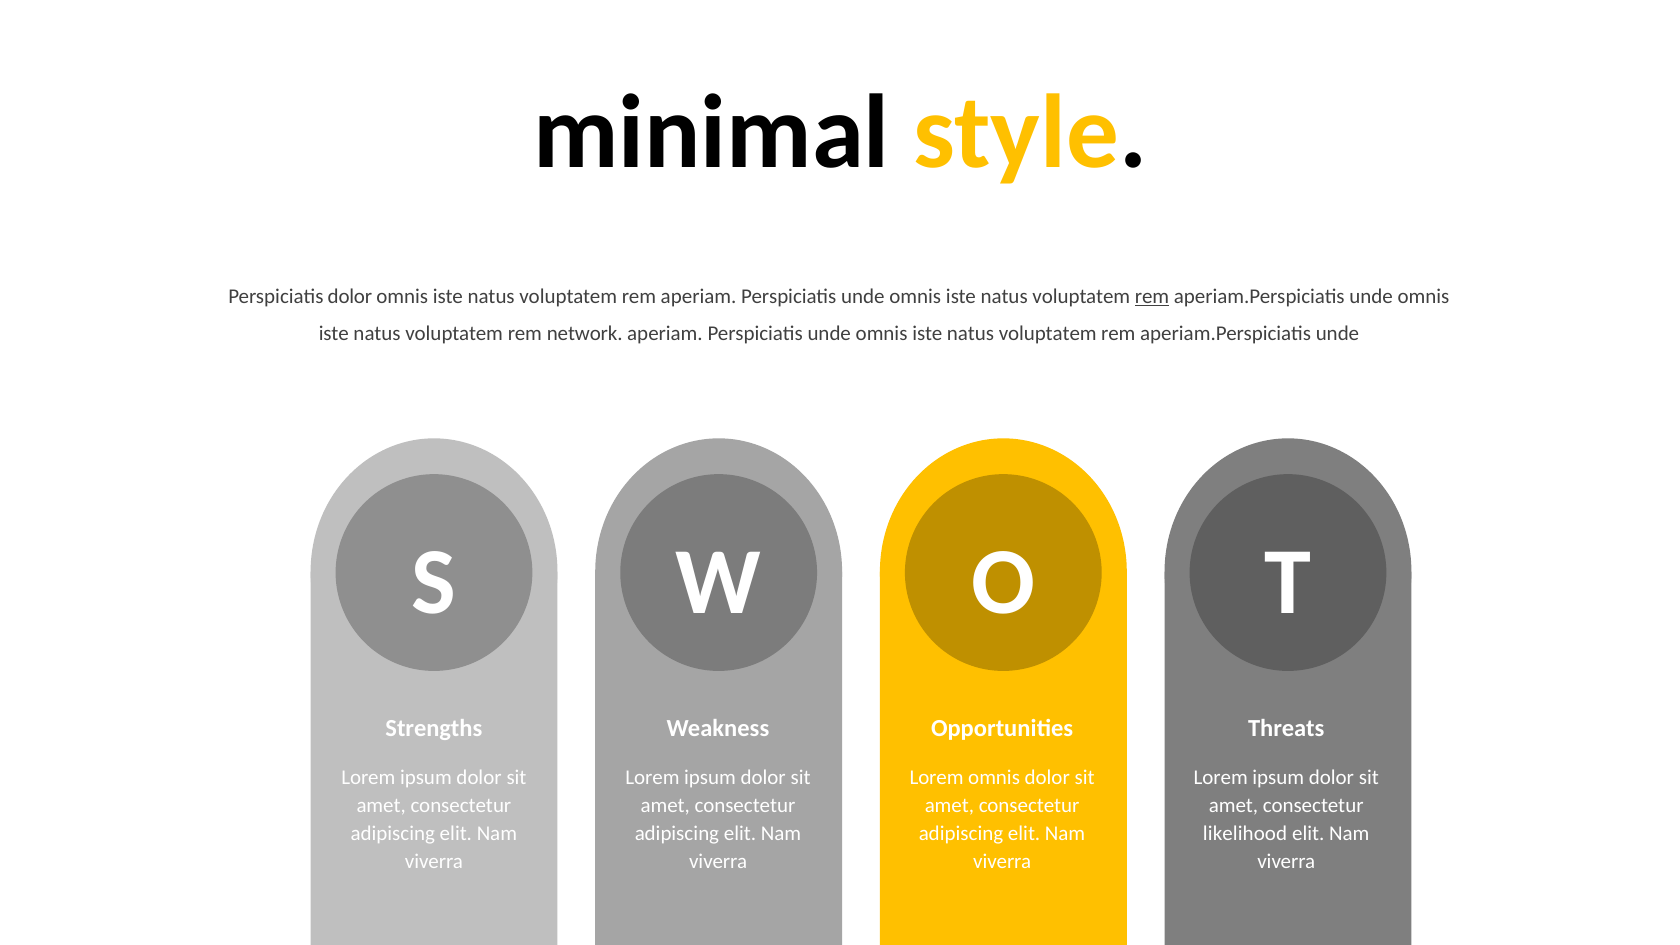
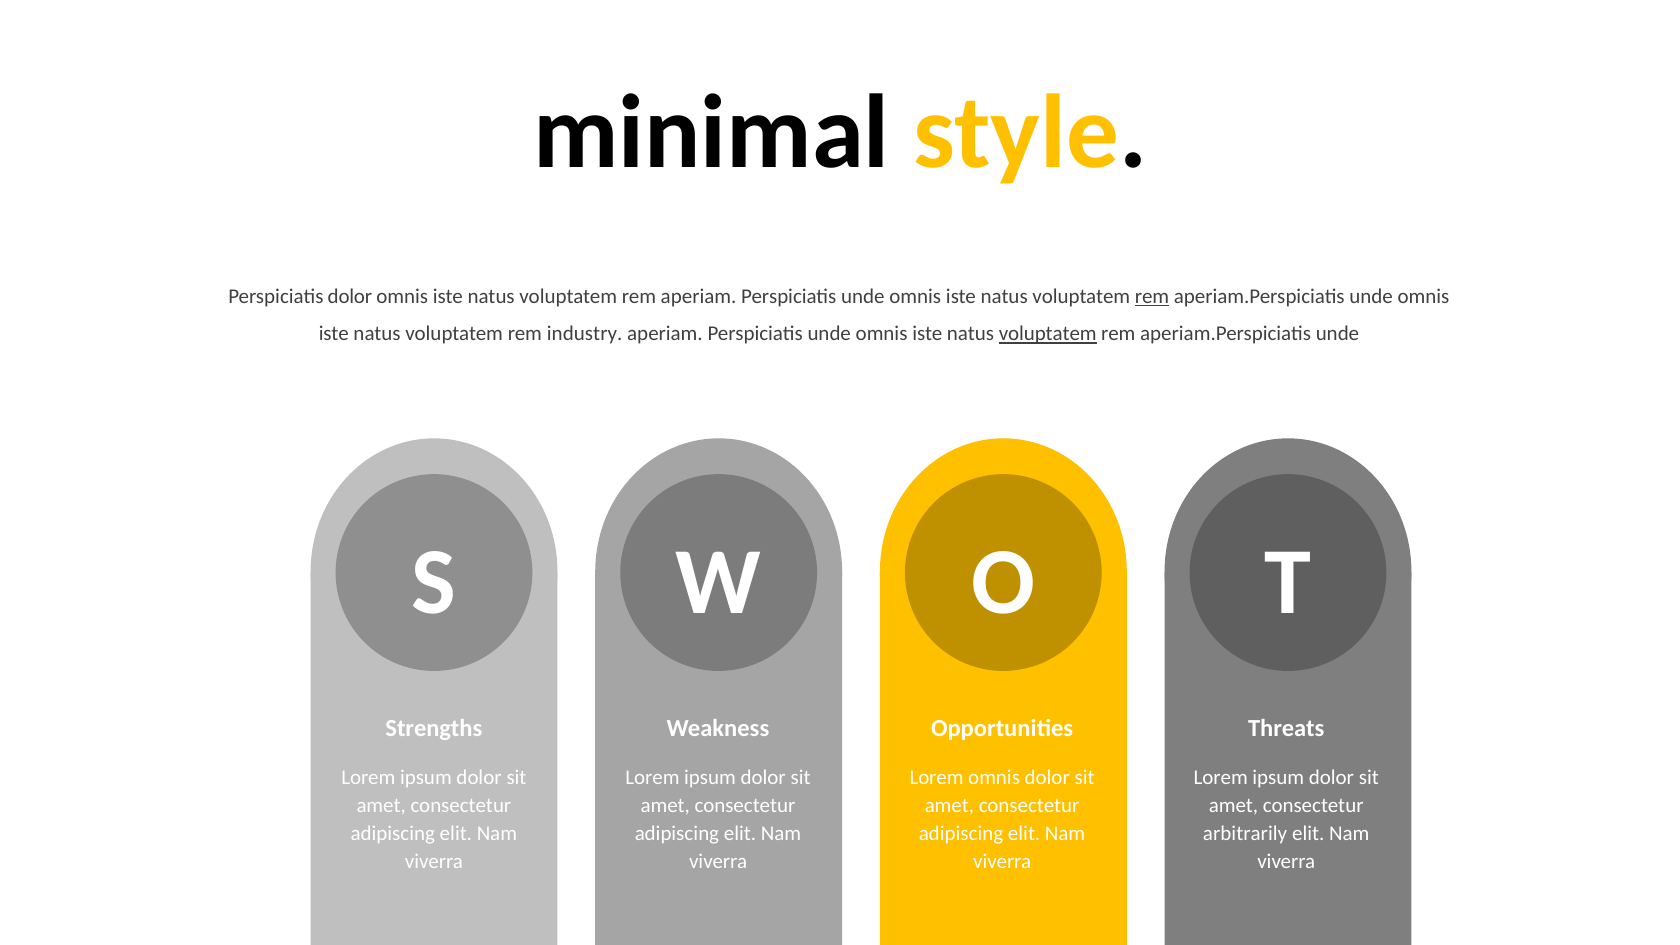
network: network -> industry (585, 334)
voluptatem underline: none -> present (1048, 334)
likelihood: likelihood -> arbitrarily (1245, 834)
